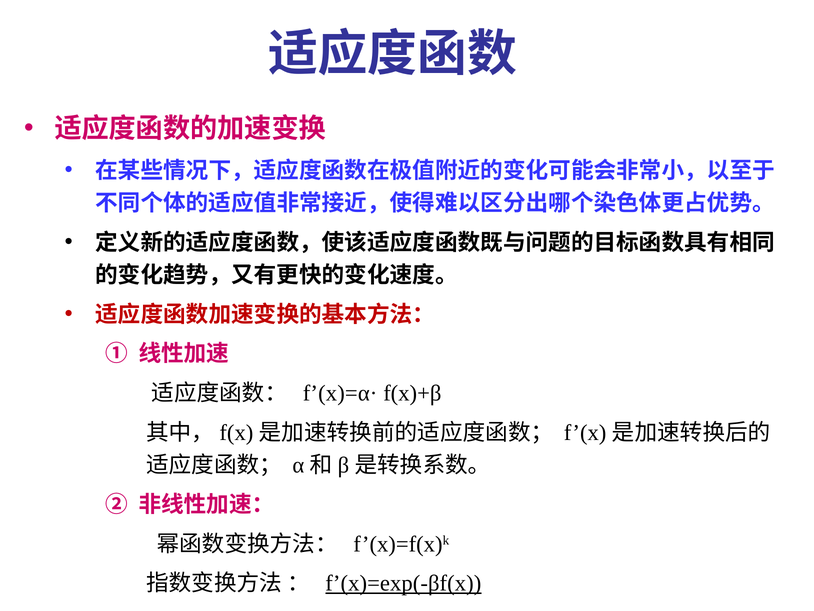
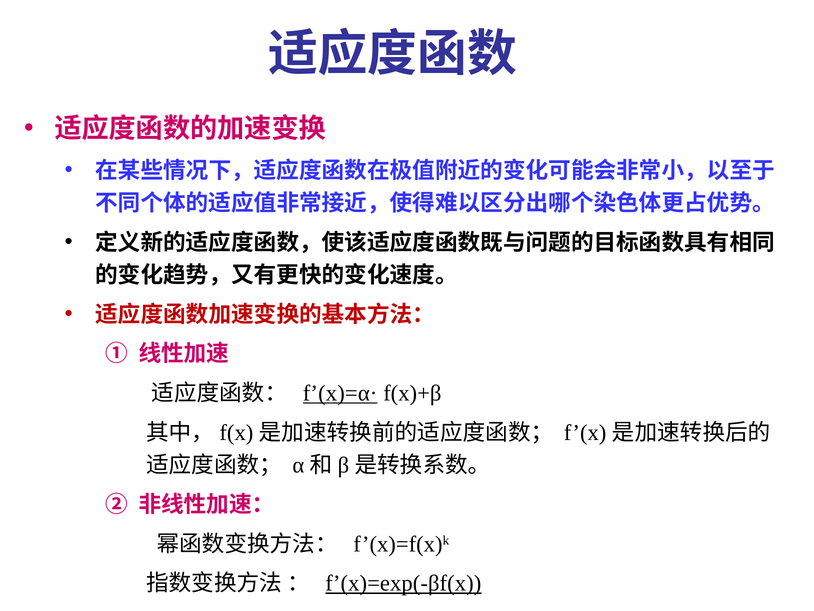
f’(x)=α· underline: none -> present (340, 393)
